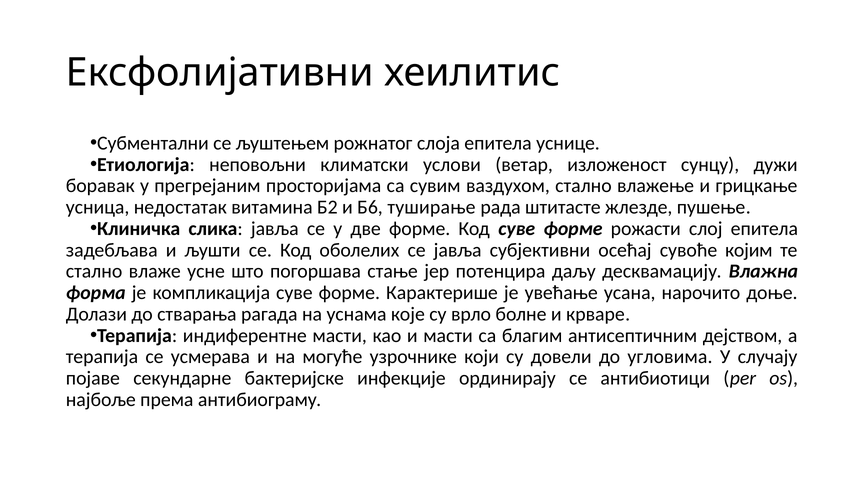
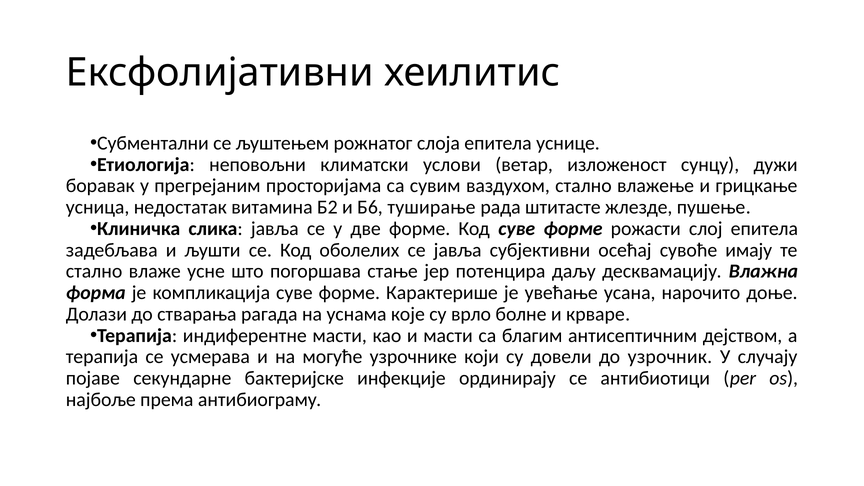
којим: којим -> имају (749, 250)
угловима: угловима -> узрочник (670, 357)
